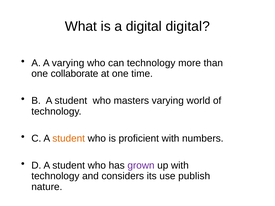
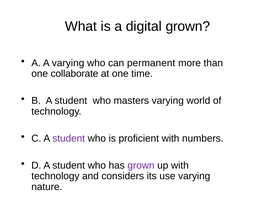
digital digital: digital -> grown (188, 26)
can technology: technology -> permanent (151, 63)
student colour: orange -> purple (69, 139)
use publish: publish -> varying (194, 176)
